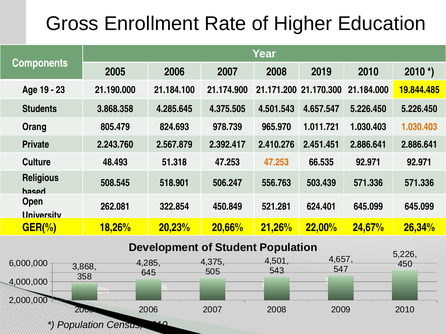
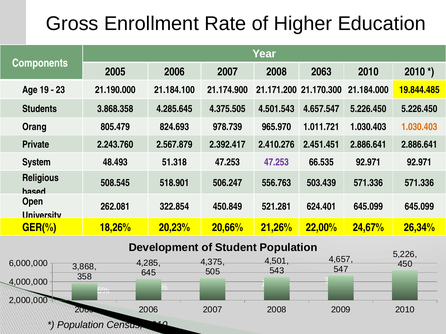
2019: 2019 -> 2063 (321, 72)
Culture: Culture -> System (37, 162)
47.253 colour: orange -> purple (276, 162)
